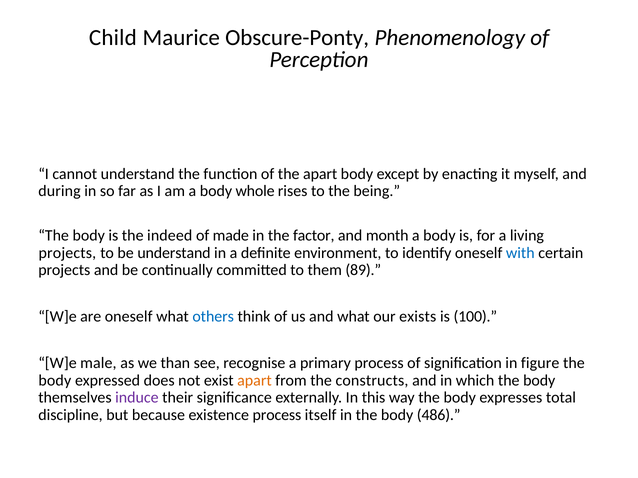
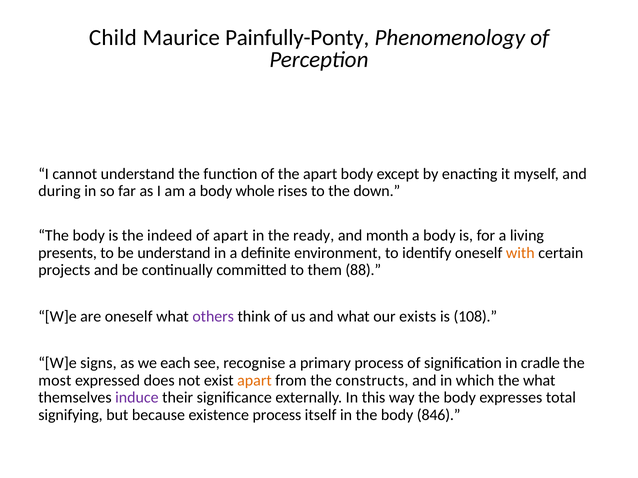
Obscure-Ponty: Obscure-Ponty -> Painfully-Ponty (297, 38)
being: being -> down (377, 191)
of made: made -> apart (231, 236)
factor: factor -> ready (314, 236)
projects: projects -> presents (68, 253)
with colour: blue -> orange (520, 253)
89: 89 -> 88 (363, 270)
others colour: blue -> purple (213, 317)
100: 100 -> 108 (475, 317)
male: male -> signs (98, 363)
than: than -> each (175, 363)
figure: figure -> cradle (540, 363)
body: body -> most (55, 381)
which the body: body -> what (539, 381)
discipline: discipline -> signifying (70, 415)
486: 486 -> 846 (439, 415)
